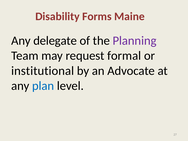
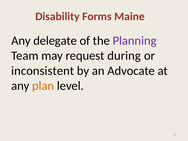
formal: formal -> during (124, 56)
institutional: institutional -> inconsistent (43, 71)
plan colour: blue -> orange (43, 86)
